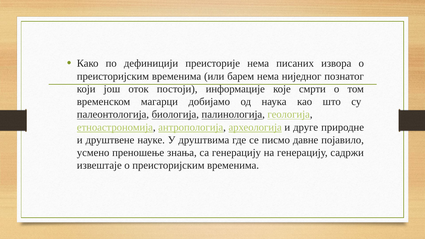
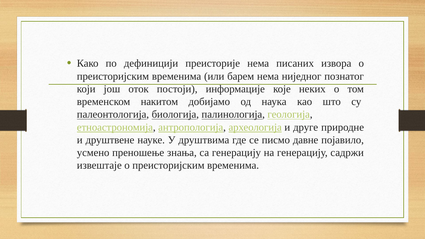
смрти: смрти -> неких (312, 89)
магарци: магарци -> накитом (159, 102)
